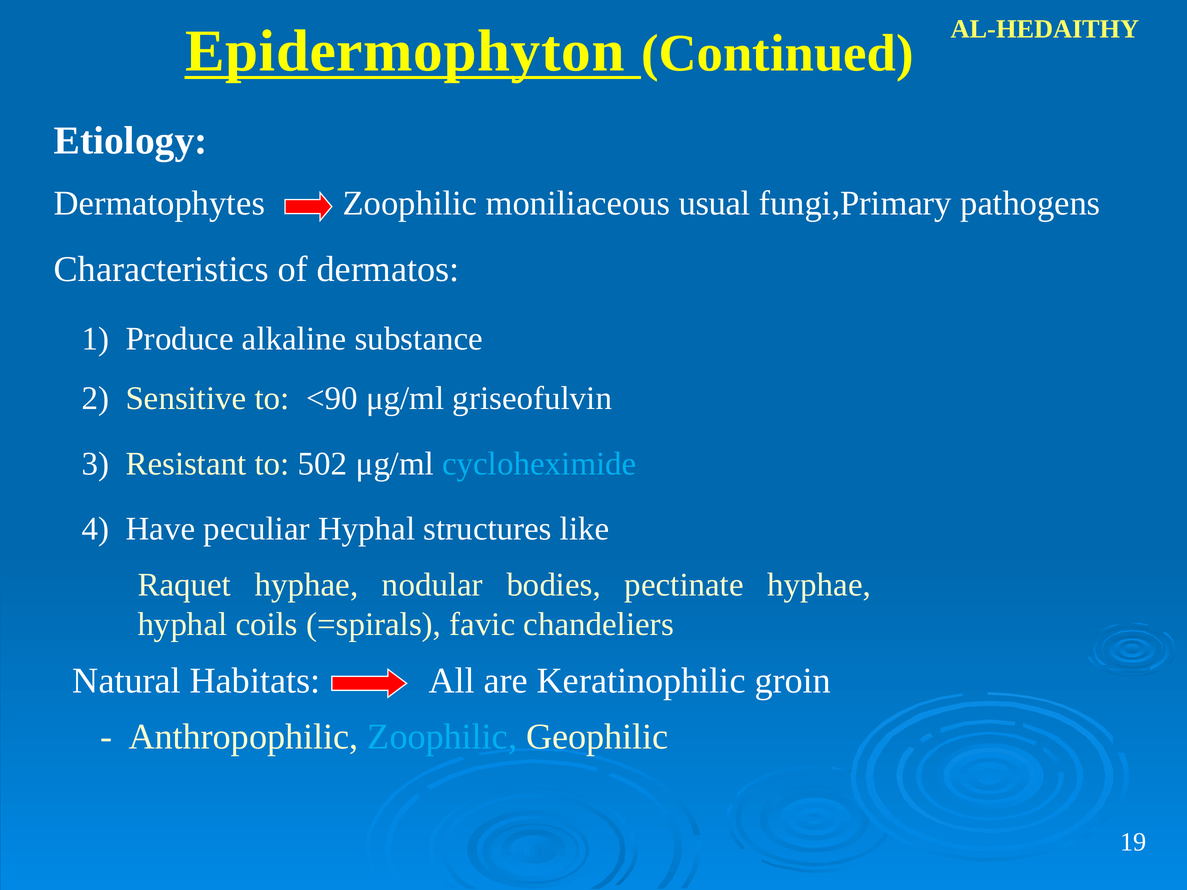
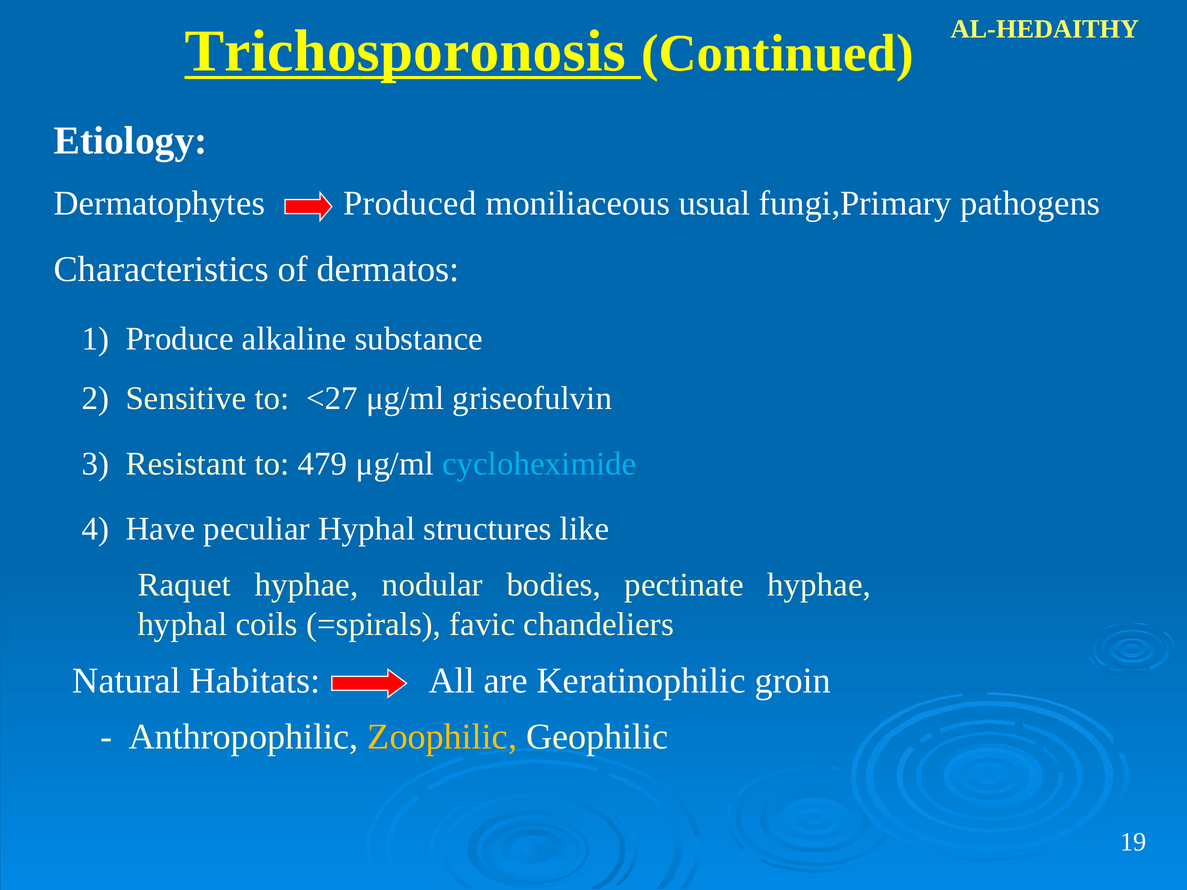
Epidermophyton: Epidermophyton -> Trichosporonosis (405, 51)
Dermatophytes Zoophilic: Zoophilic -> Produced (410, 203)
<90: <90 -> <27 (332, 398)
502: 502 -> 479 (323, 464)
Zoophilic colour: light blue -> yellow (442, 737)
